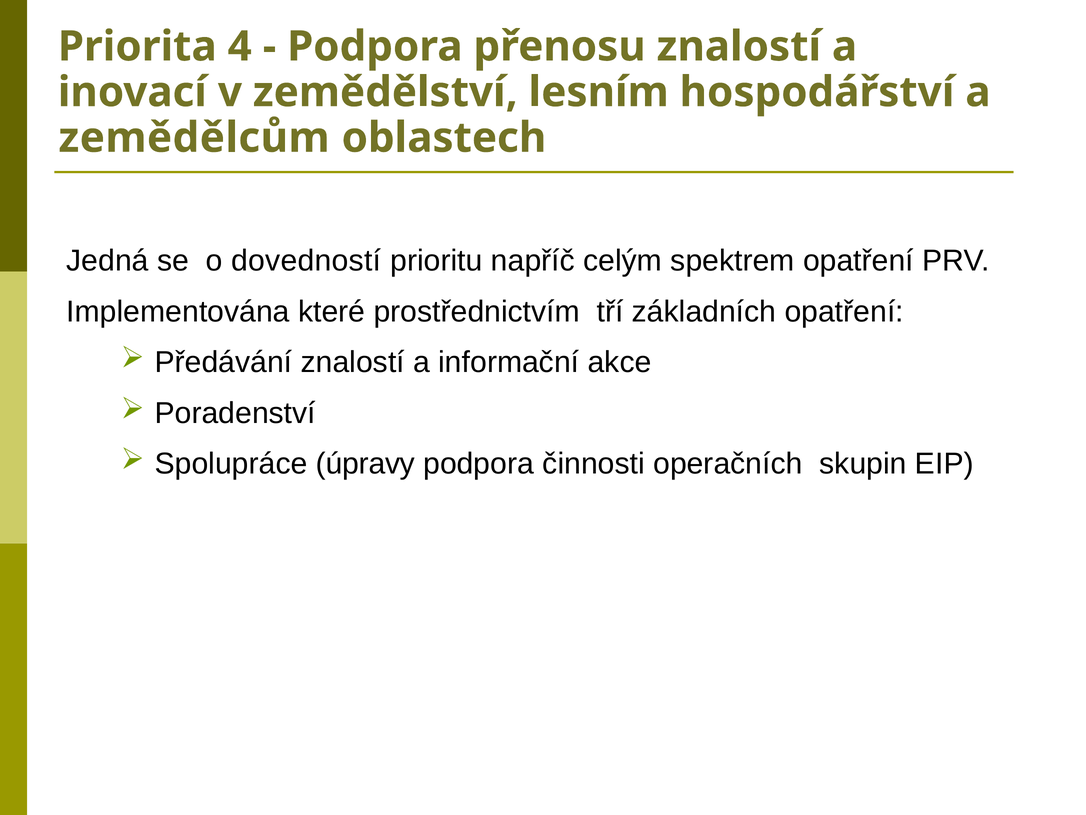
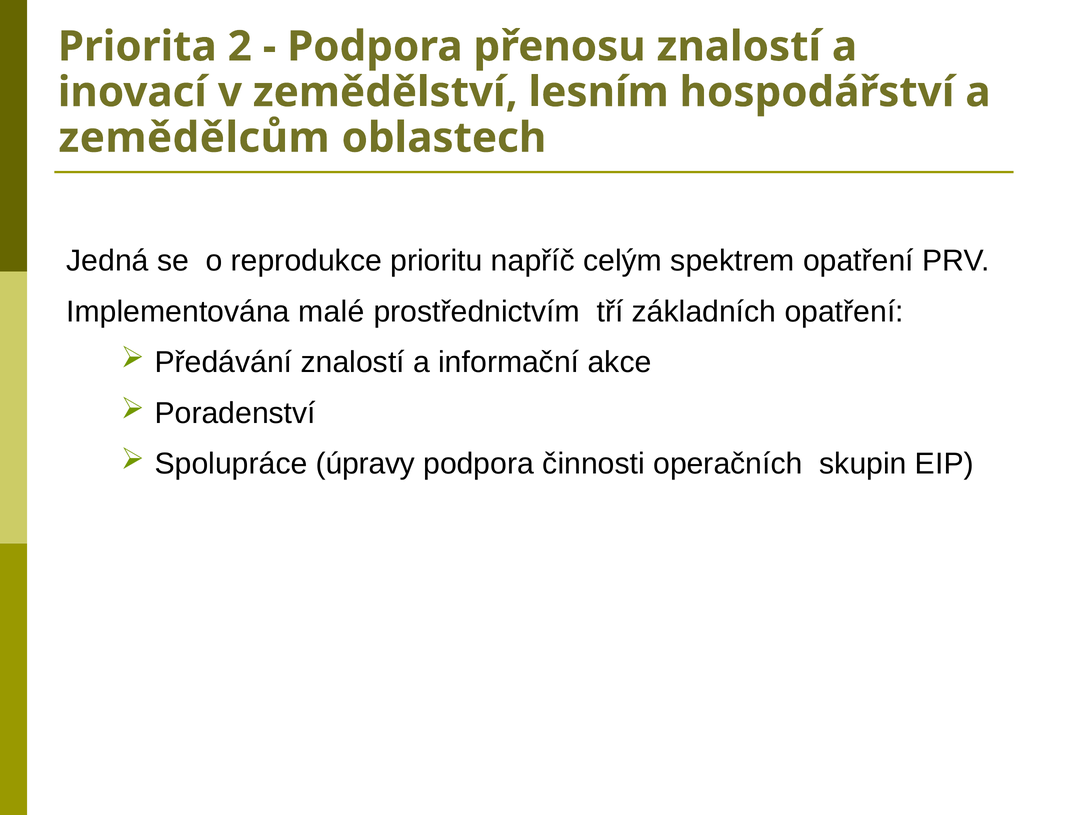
4: 4 -> 2 (240, 47)
dovedností: dovedností -> reprodukce (306, 261)
které: které -> malé (332, 311)
